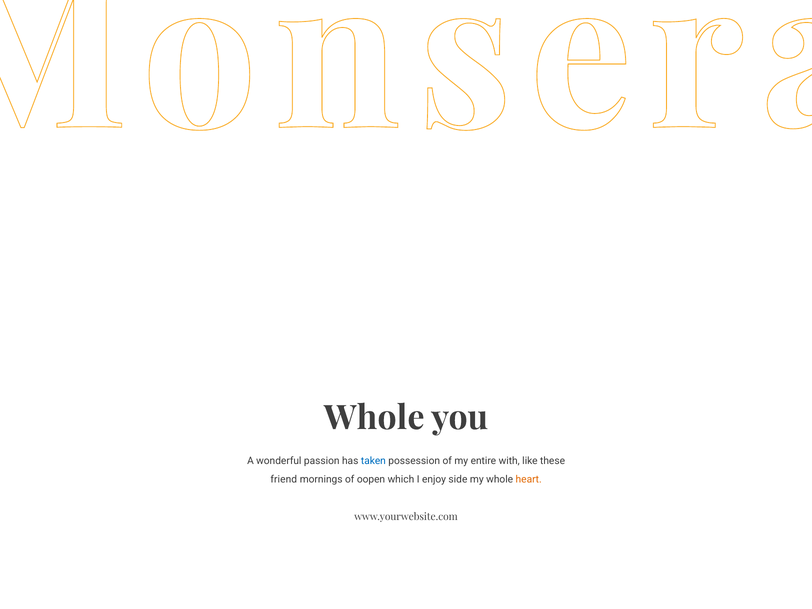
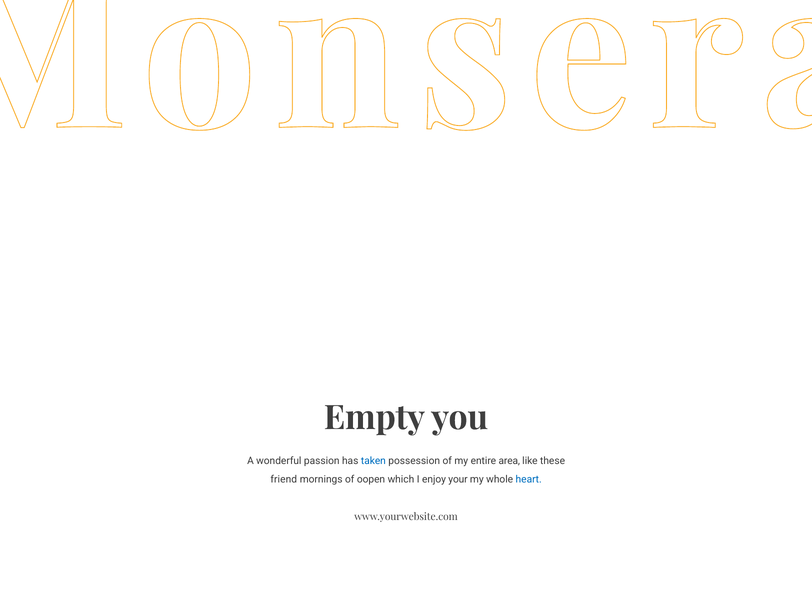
Whole: Whole -> Empty (374, 418)
with: with -> area (509, 461)
side: side -> your (458, 479)
heart colour: orange -> blue (529, 479)
